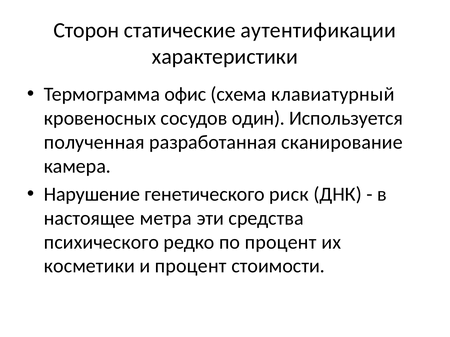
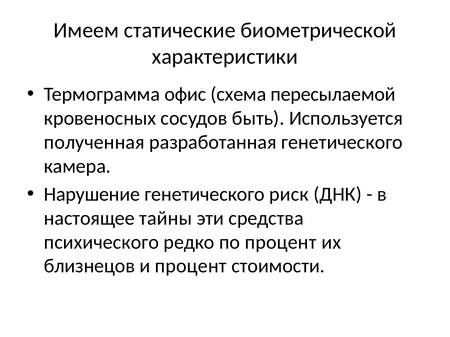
Сторон: Сторон -> Имеем (86, 30)
аутентификации: аутентификации -> биометрической (318, 30)
клавиатурный: клавиатурный -> пересылаемой (333, 94)
один: один -> быть (258, 118)
разработанная сканирование: сканирование -> генетического (342, 142)
метра: метра -> тайны (166, 218)
косметики: косметики -> близнецов (89, 266)
